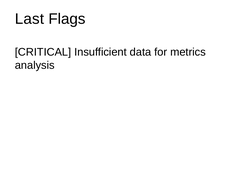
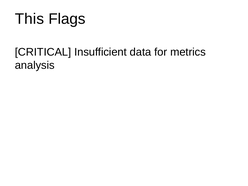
Last: Last -> This (29, 19)
